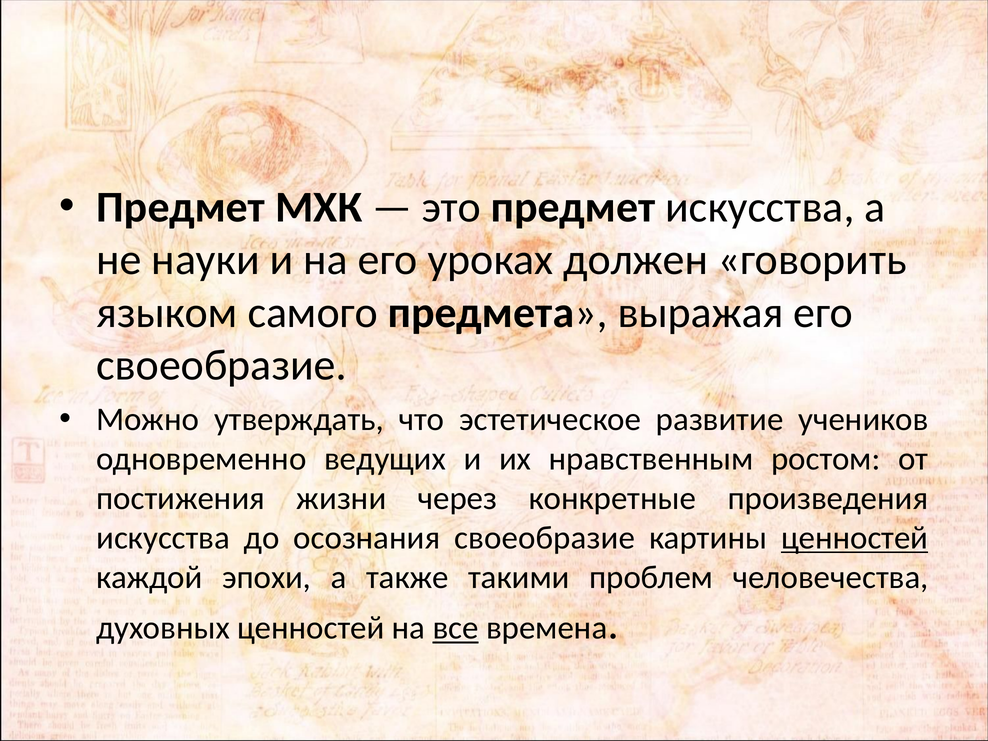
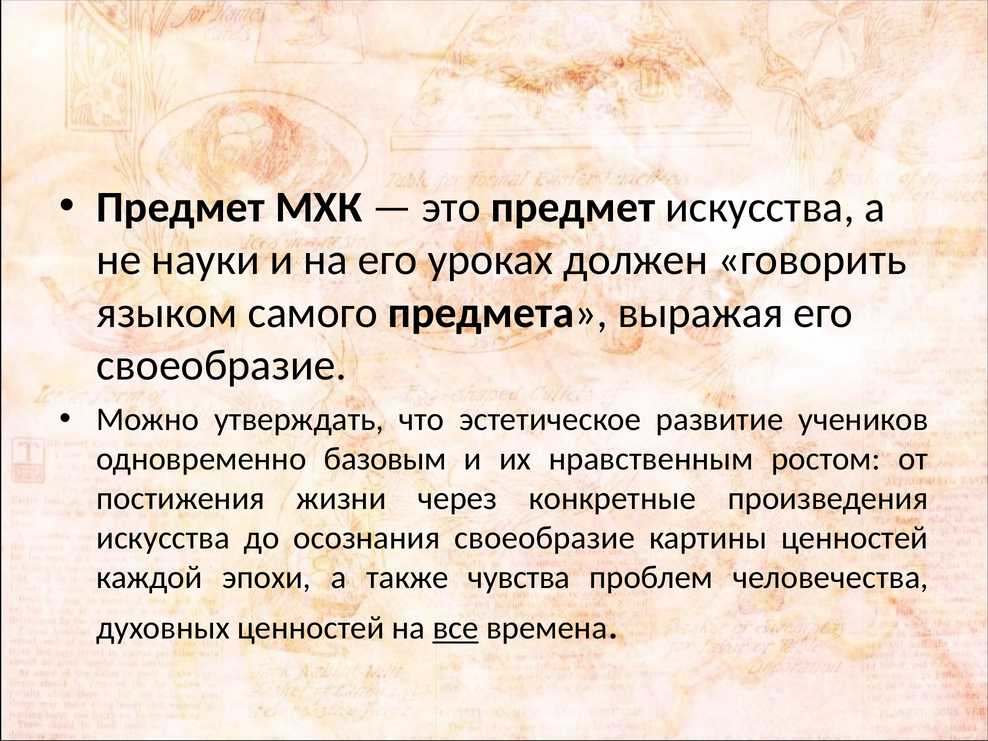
ведущих: ведущих -> базовым (385, 459)
ценностей underline: present -> none (855, 538)
такими: такими -> чувства (519, 578)
